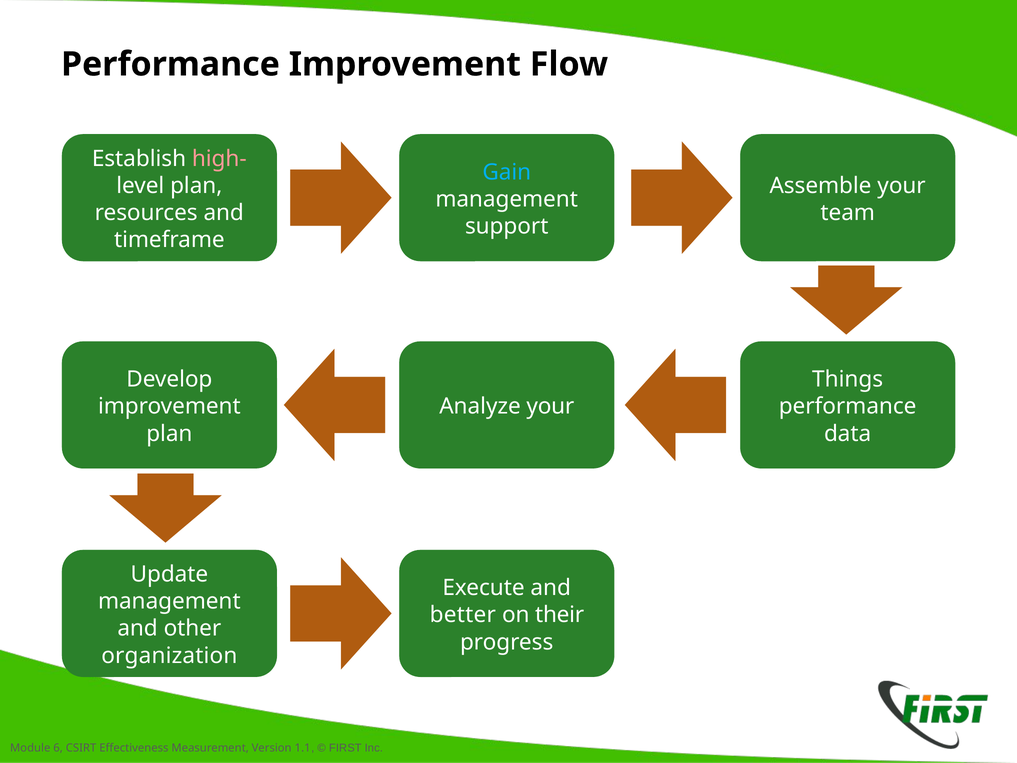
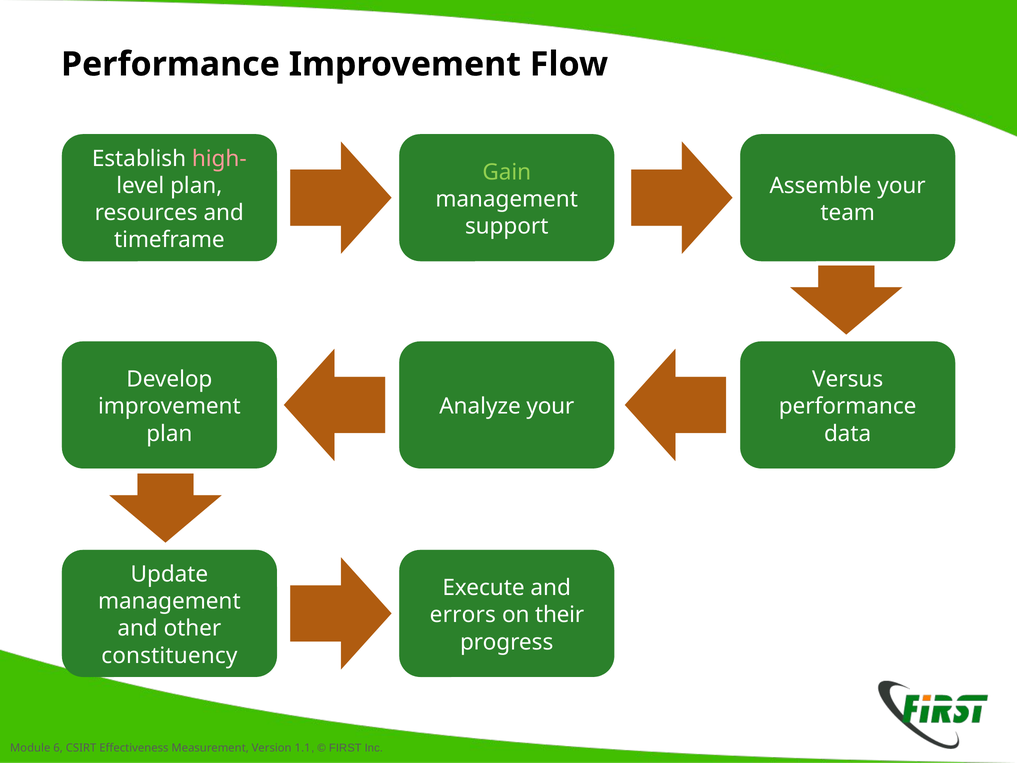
Gain colour: light blue -> light green (507, 172)
Things: Things -> Versus (848, 379)
better: better -> errors (463, 615)
organization: organization -> constituency (169, 655)
